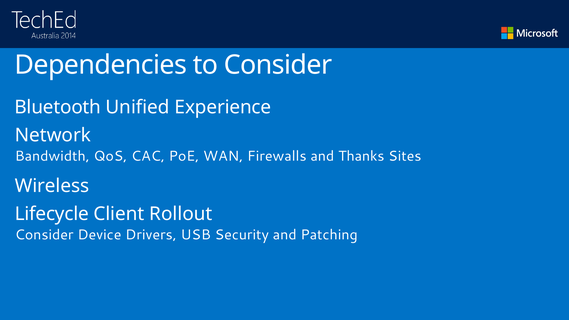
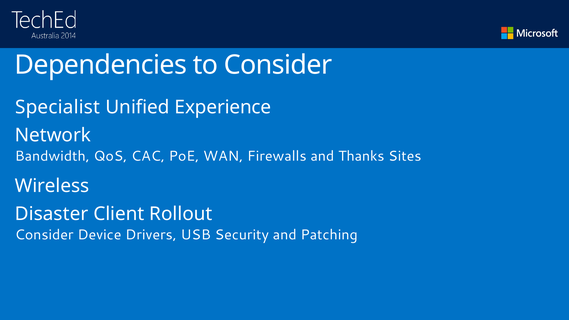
Bluetooth: Bluetooth -> Specialist (58, 107)
Lifecycle: Lifecycle -> Disaster (52, 214)
